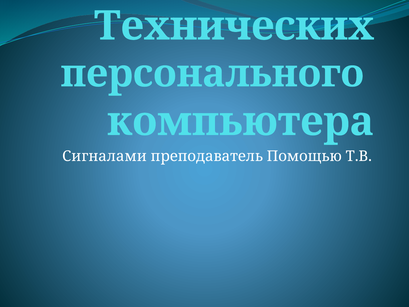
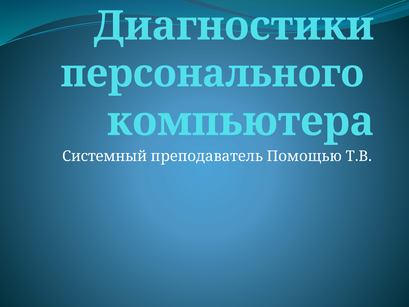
Технических: Технических -> Диагностики (234, 26)
Сигналами: Сигналами -> Системный (105, 156)
